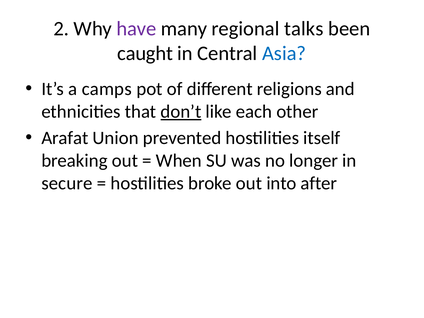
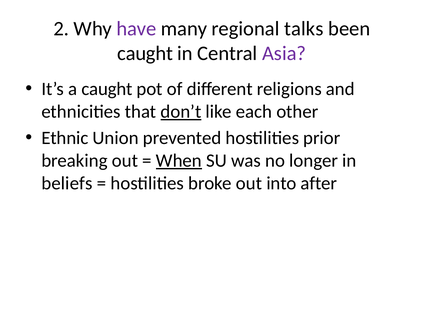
Asia colour: blue -> purple (284, 53)
a camps: camps -> caught (107, 89)
Arafat: Arafat -> Ethnic (65, 138)
itself: itself -> prior (322, 138)
When underline: none -> present (179, 161)
secure: secure -> beliefs (67, 183)
